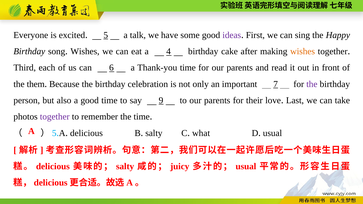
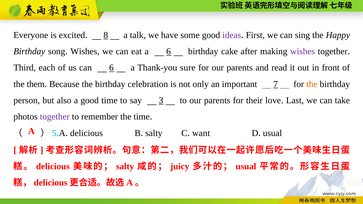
5: 5 -> 8 (106, 35)
a 4: 4 -> 6 (169, 51)
wishes colour: orange -> purple (303, 51)
Thank-you time: time -> sure (188, 68)
the colour: purple -> orange (312, 84)
9: 9 -> 3 (161, 100)
what: what -> want (201, 133)
